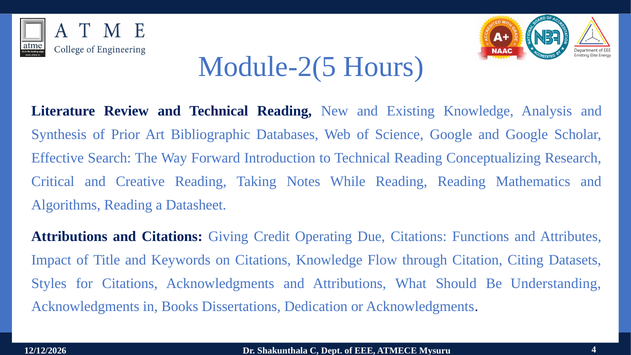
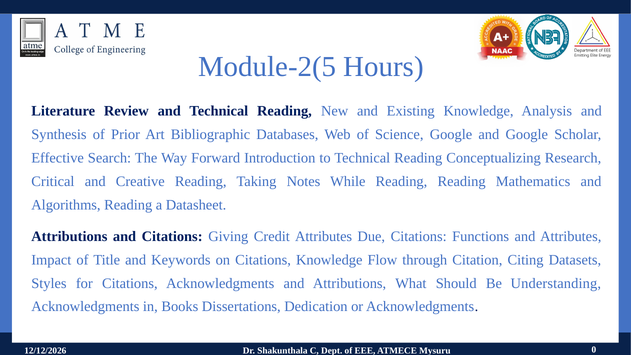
Credit Operating: Operating -> Attributes (324, 236)
4: 4 -> 0 (594, 350)
